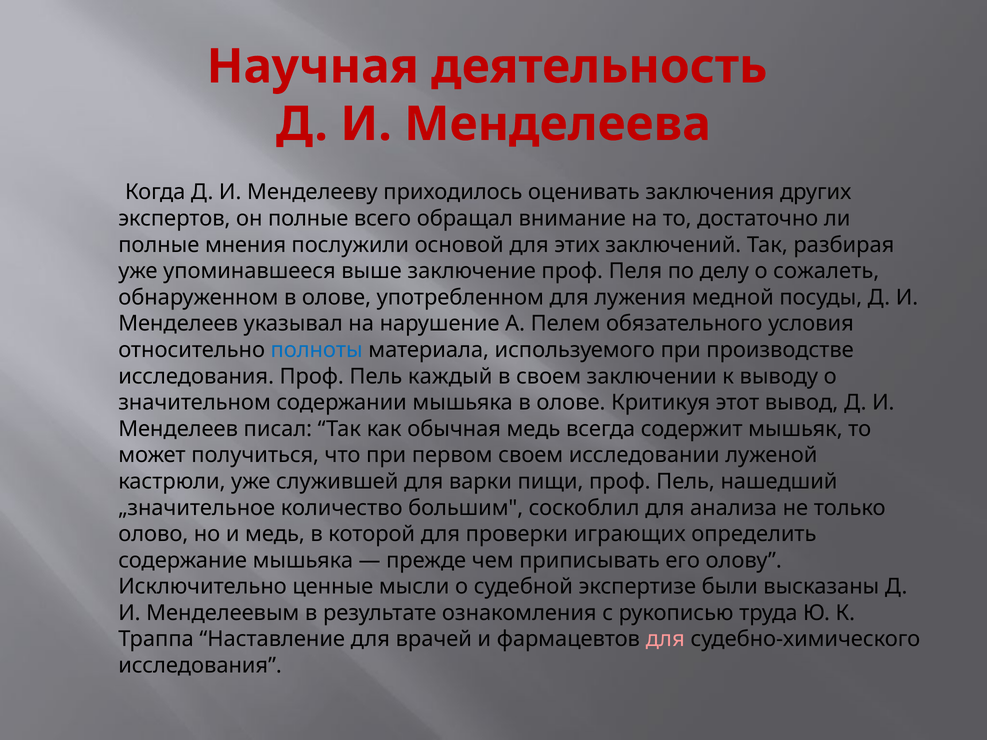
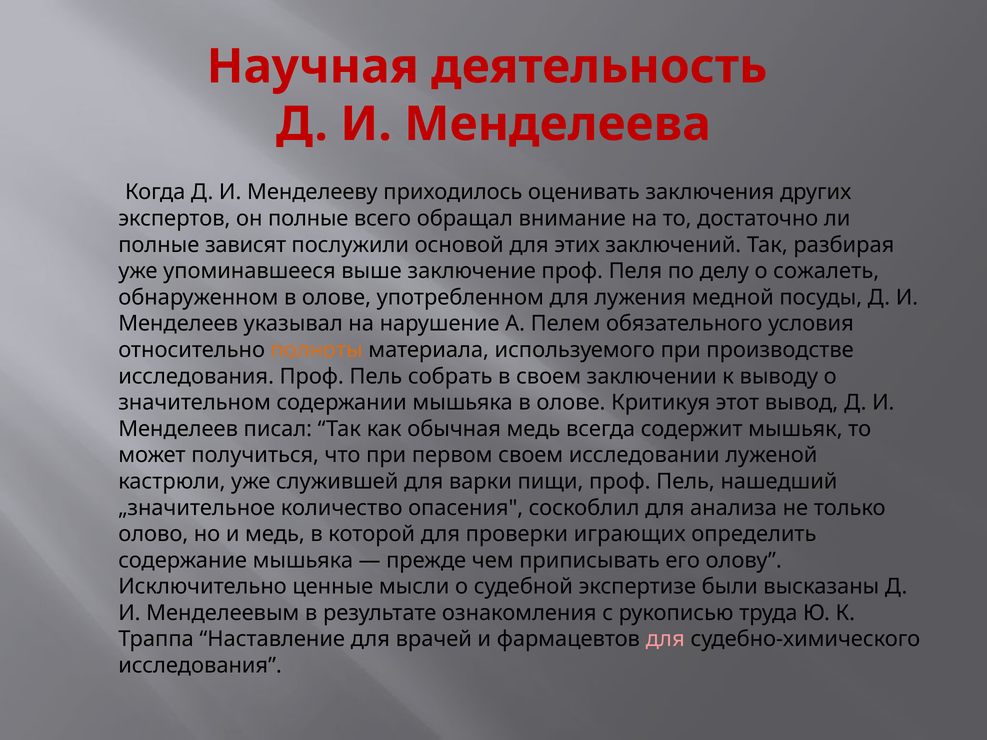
мнения: мнения -> зависят (246, 245)
полноты colour: blue -> orange (317, 350)
каждый: каждый -> собрать (450, 376)
большим: большим -> опасения (466, 508)
